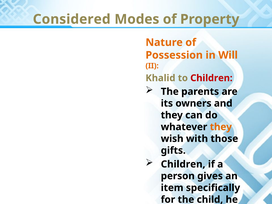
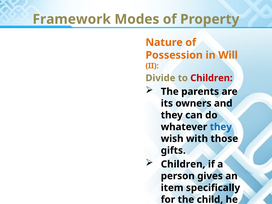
Considered: Considered -> Framework (72, 19)
Khalid: Khalid -> Divide (160, 78)
they colour: orange -> blue (221, 127)
